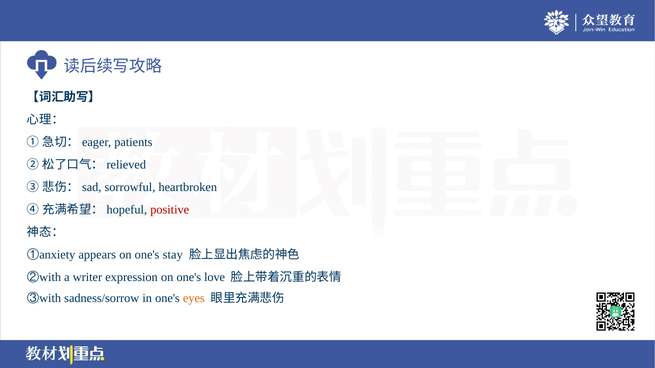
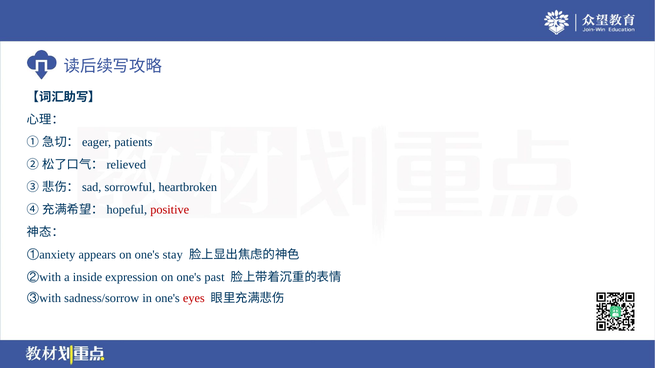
writer: writer -> inside (87, 277)
love: love -> past (214, 277)
eyes colour: orange -> red (194, 298)
